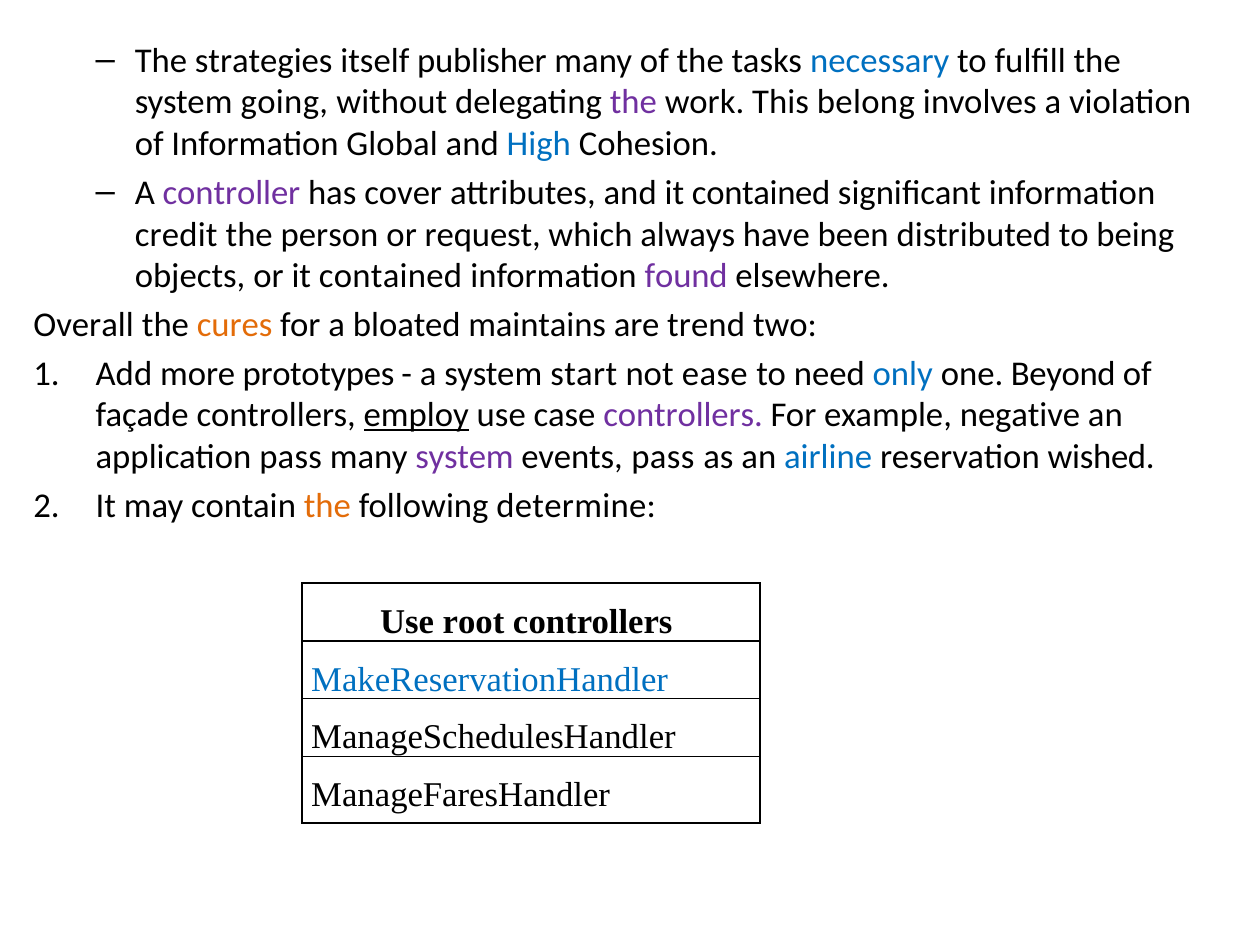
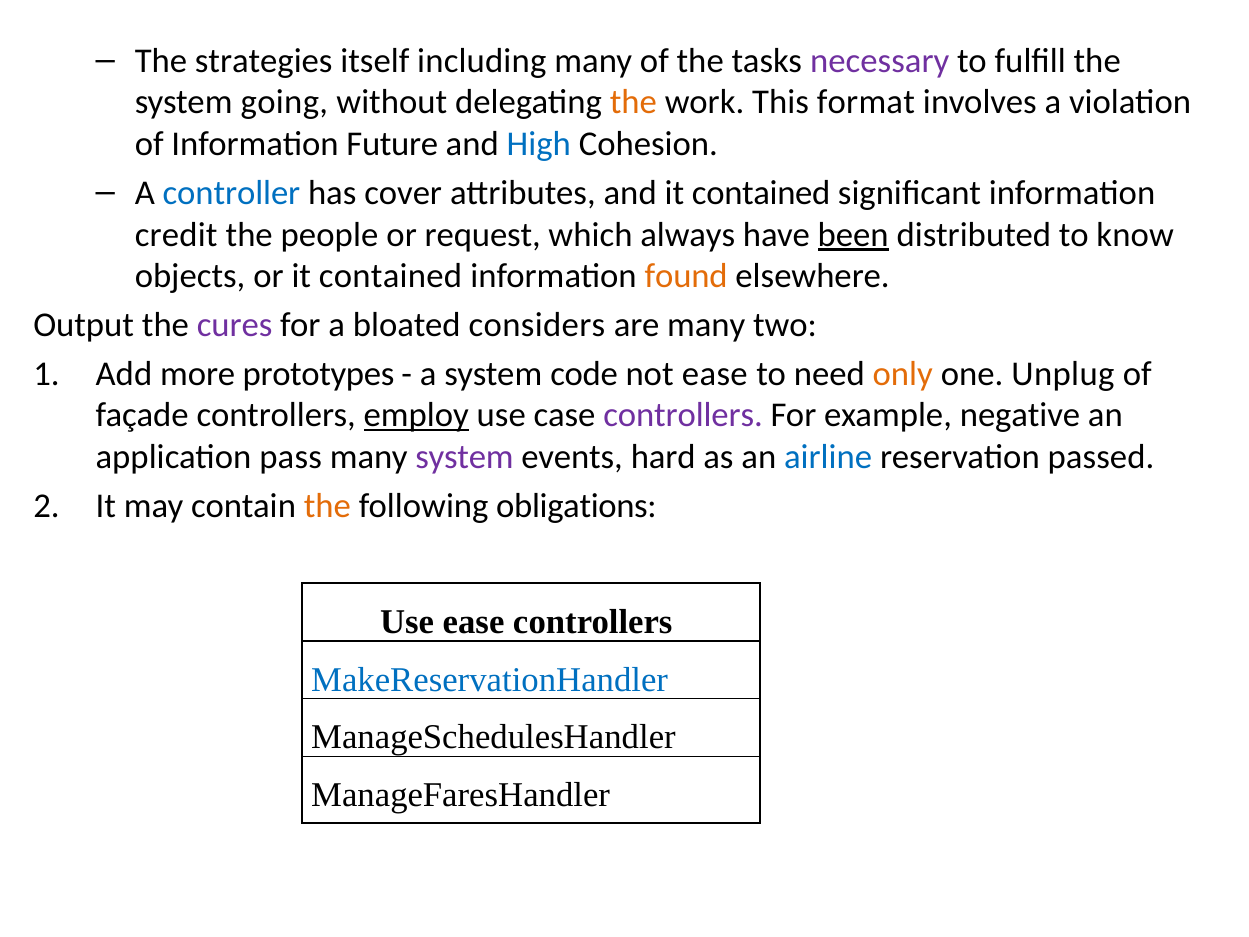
publisher: publisher -> including (482, 61)
necessary colour: blue -> purple (880, 61)
the colour: purple -> orange (633, 102)
belong: belong -> format (866, 102)
Global: Global -> Future (392, 144)
controller colour: purple -> blue (231, 193)
person: person -> people (330, 235)
been underline: none -> present (853, 235)
being: being -> know (1135, 235)
found colour: purple -> orange (686, 276)
Overall: Overall -> Output (84, 325)
cures colour: orange -> purple (235, 325)
maintains: maintains -> considers (537, 325)
are trend: trend -> many (706, 325)
start: start -> code (584, 373)
only colour: blue -> orange (903, 373)
Beyond: Beyond -> Unplug (1063, 373)
events pass: pass -> hard (663, 457)
wished: wished -> passed (1101, 457)
determine: determine -> obligations (576, 506)
Use root: root -> ease (474, 622)
